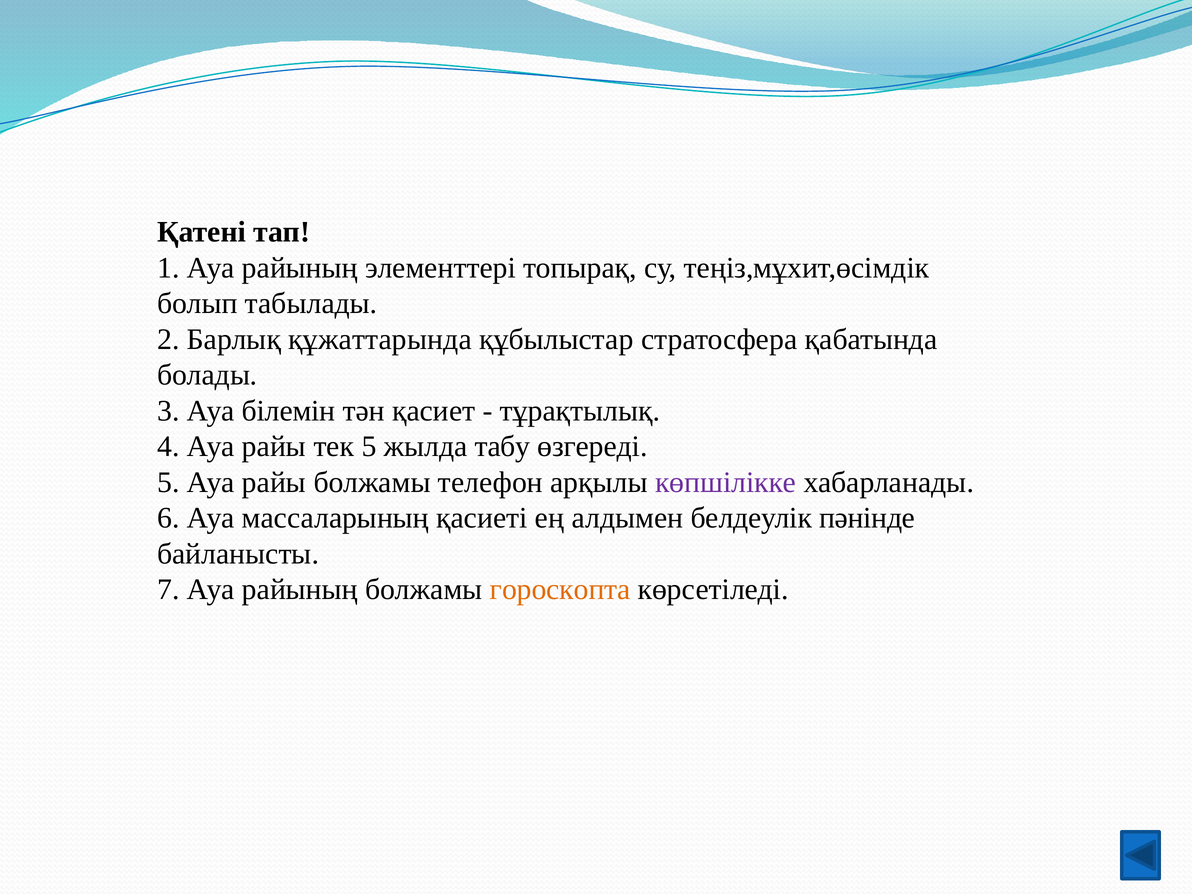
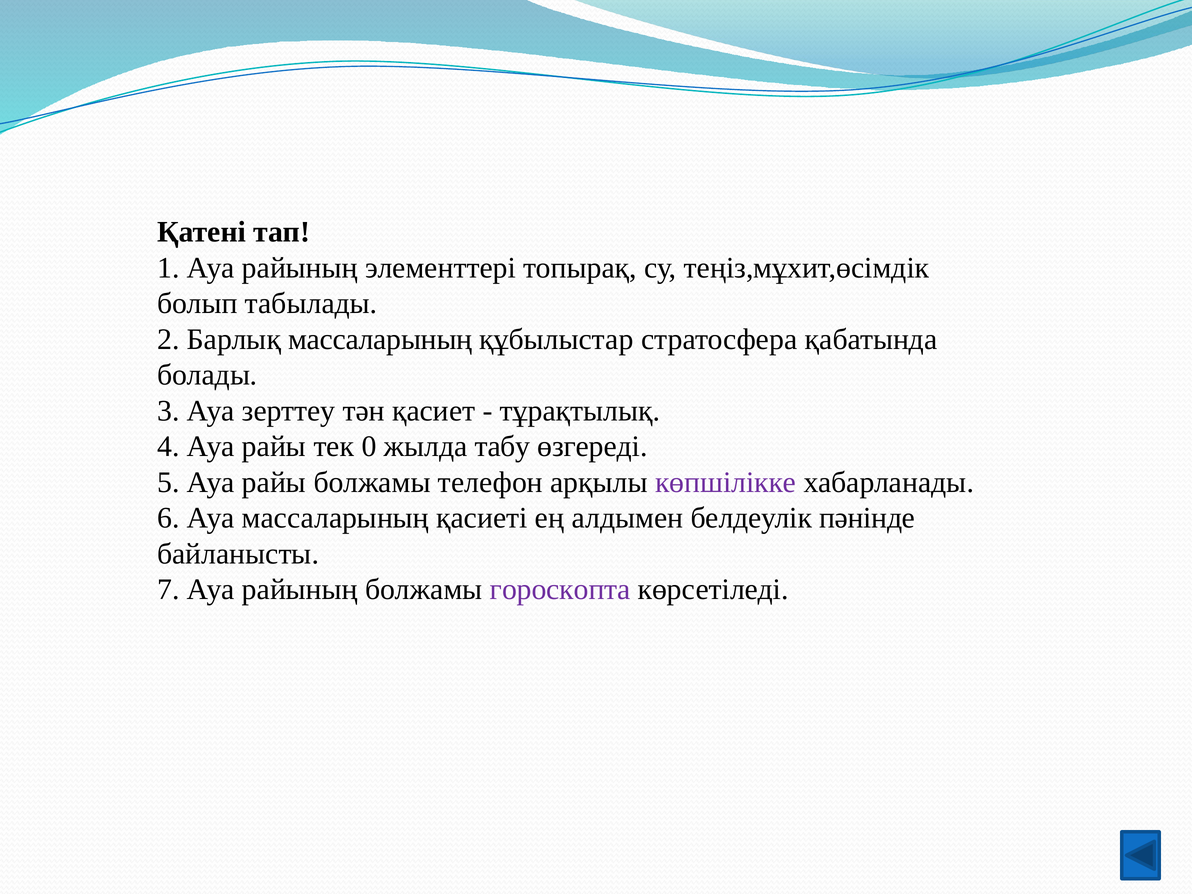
Барлық құжаттарында: құжаттарында -> массаларының (380, 339)
білемін: білемін -> зерттеу (289, 411)
тек 5: 5 -> 0 (369, 447)
гороскопта colour: orange -> purple (560, 590)
